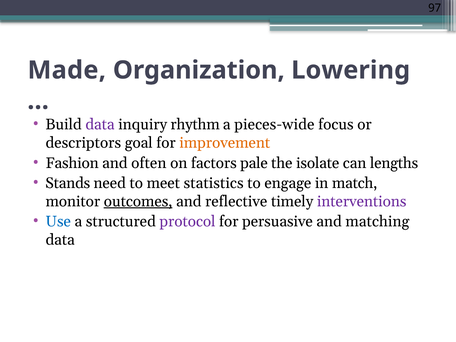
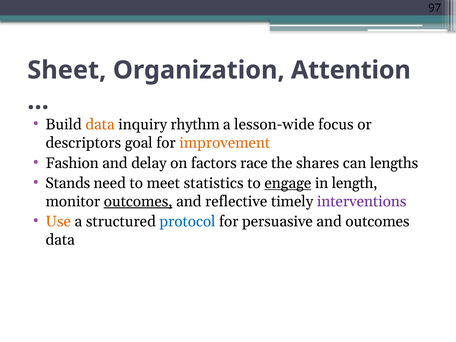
Made: Made -> Sheet (67, 70)
Lowering: Lowering -> Attention (351, 70)
data colour: purple -> orange (100, 125)
pieces-wide: pieces-wide -> lesson-wide (274, 125)
often: often -> delay (149, 163)
pale: pale -> race (254, 163)
isolate: isolate -> shares (318, 163)
engage underline: none -> present (288, 183)
match: match -> length (355, 183)
Use colour: blue -> orange (58, 222)
protocol colour: purple -> blue (187, 222)
and matching: matching -> outcomes (377, 222)
